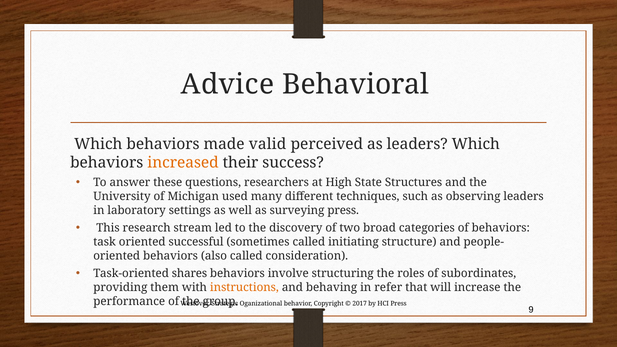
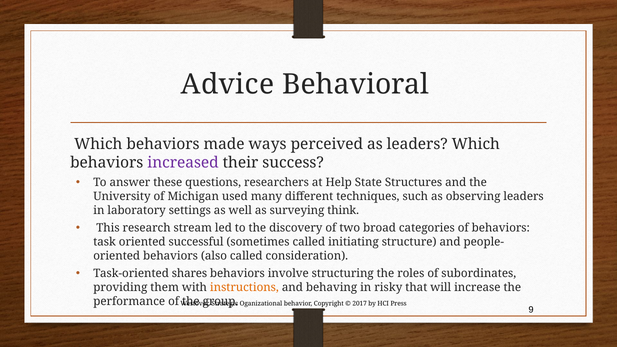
valid: valid -> ways (268, 144)
increased colour: orange -> purple (183, 163)
High: High -> Help (339, 183)
surveying press: press -> think (343, 210)
refer: refer -> risky (388, 288)
